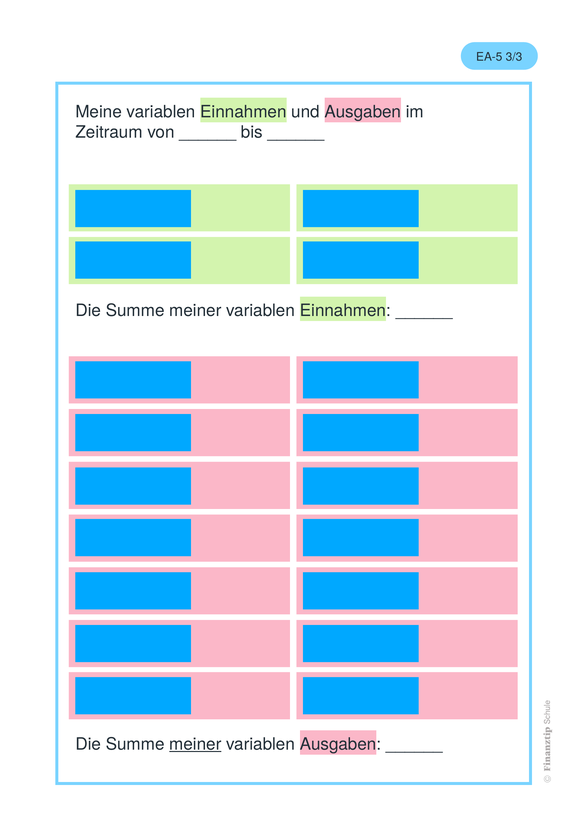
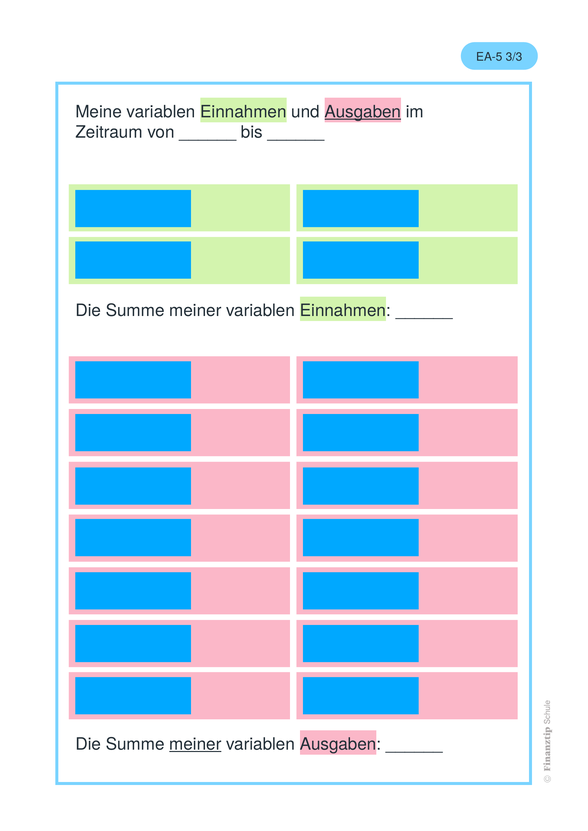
Ausgaben underline: none -> present (363, 112)
